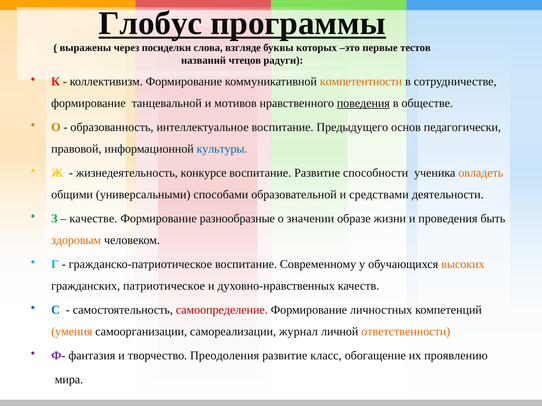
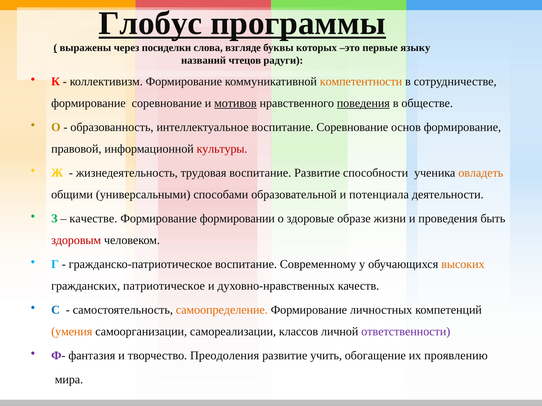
тестов: тестов -> языку (415, 48)
формирование танцевальной: танцевальной -> соревнование (167, 103)
мотивов underline: none -> present (235, 103)
воспитание Предыдущего: Предыдущего -> Соревнование (352, 127)
основ педагогически: педагогически -> формирование (462, 127)
культуры colour: blue -> red (222, 149)
конкурсе: конкурсе -> трудовая (204, 173)
средствами: средствами -> потенциала (379, 195)
разнообразные: разнообразные -> формировании (237, 219)
значении: значении -> здоровые (310, 219)
здоровым colour: orange -> red (76, 240)
самоопределение colour: red -> orange (222, 310)
журнал: журнал -> классов (299, 332)
ответственности colour: orange -> purple (406, 332)
класс: класс -> учить (326, 356)
